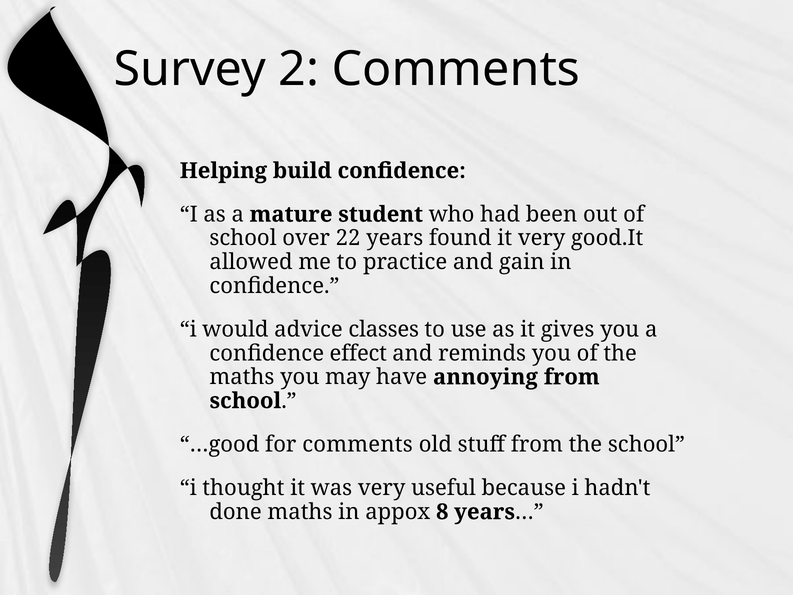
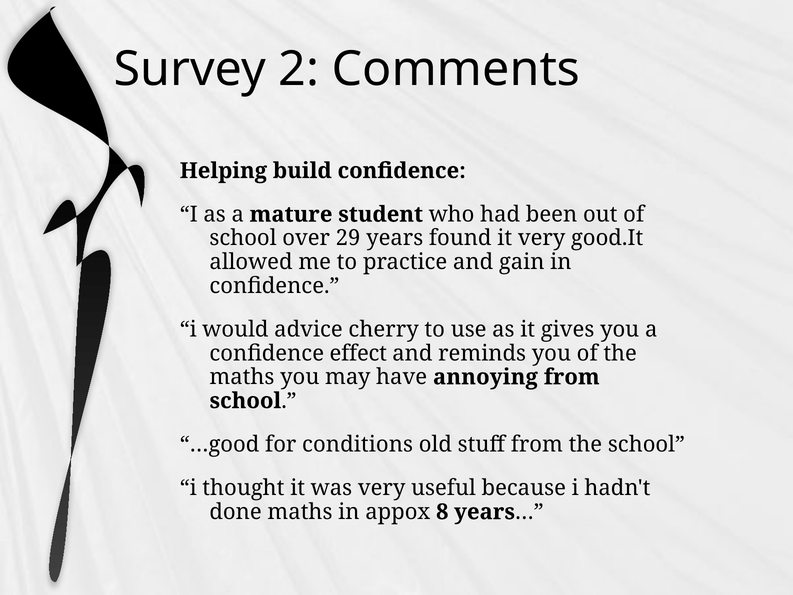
22: 22 -> 29 (348, 238)
classes: classes -> cherry (384, 329)
for comments: comments -> conditions (358, 444)
